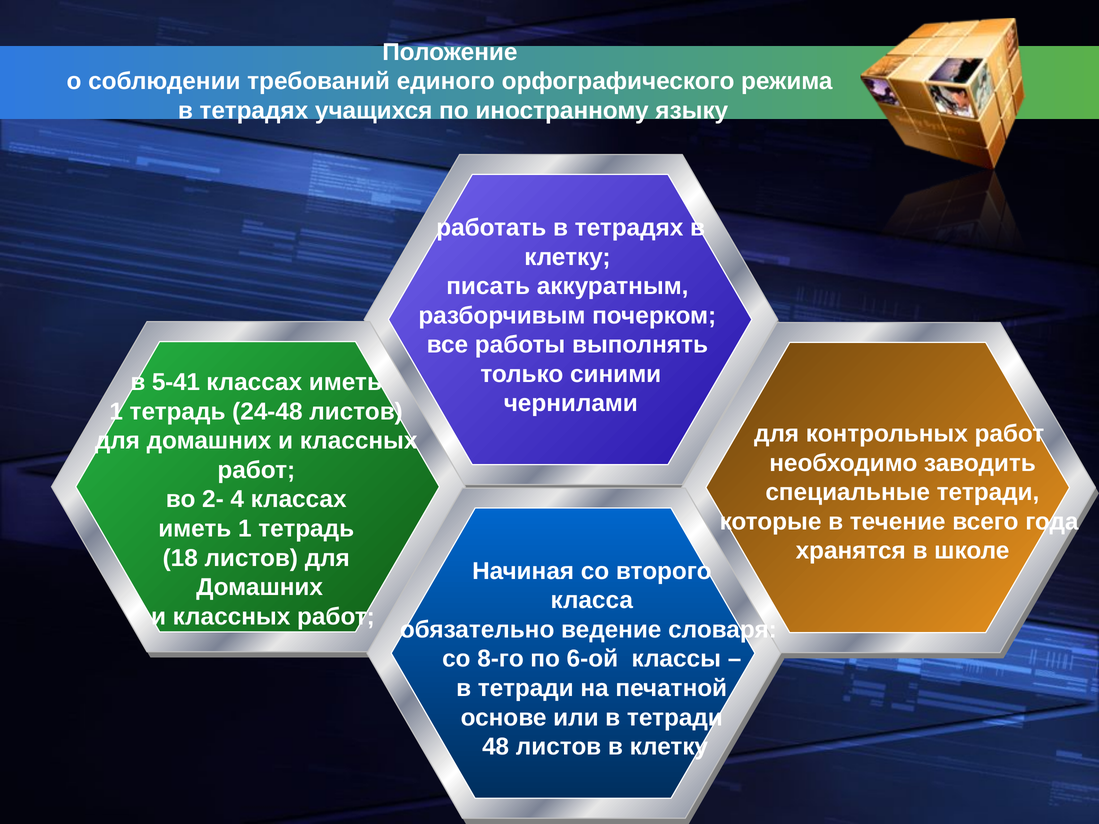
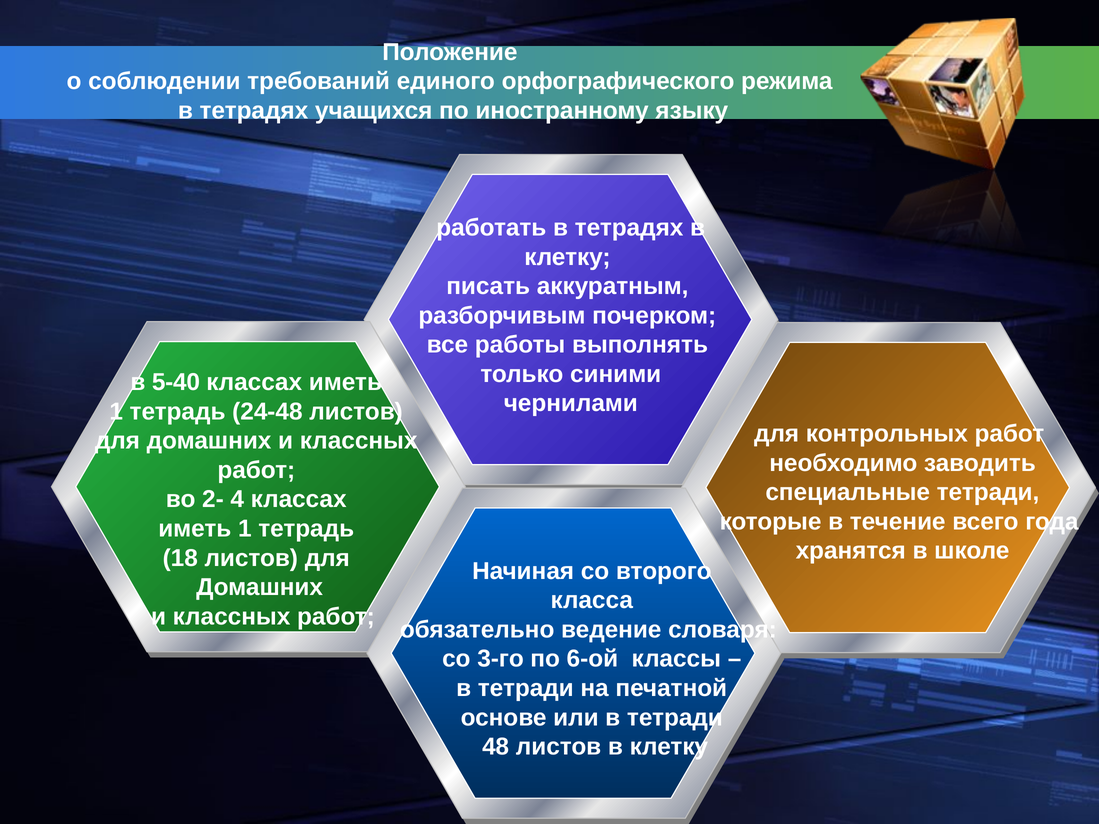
5-41: 5-41 -> 5-40 (176, 382)
8-го: 8-го -> 3-го (501, 659)
